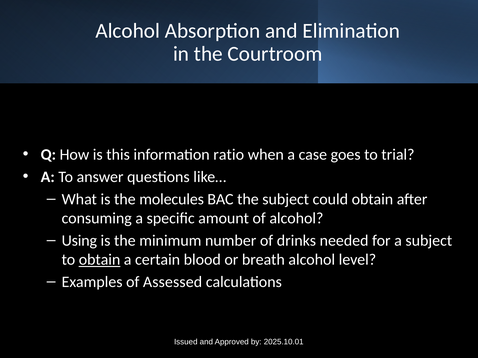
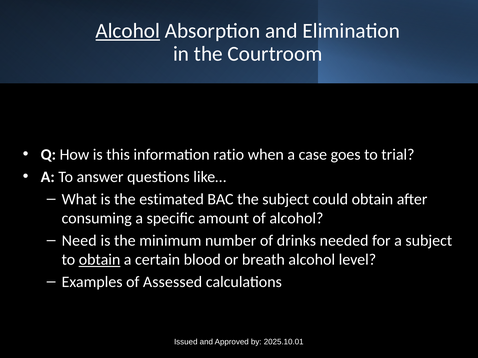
Alcohol underline: none -> present (128, 31)
molecules: molecules -> estimated (172, 199)
Using: Using -> Need (79, 241)
